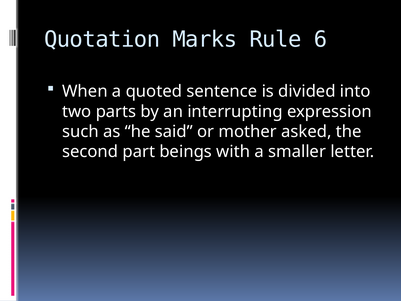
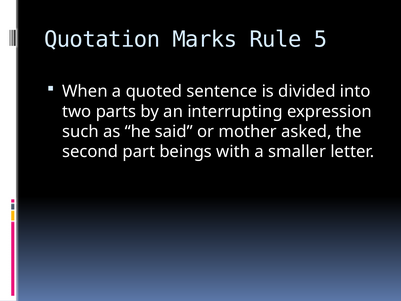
6: 6 -> 5 (320, 39)
